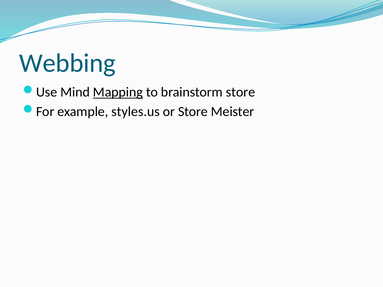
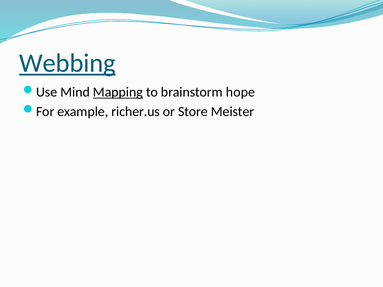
Webbing underline: none -> present (67, 63)
brainstorm store: store -> hope (240, 92)
styles.us: styles.us -> richer.us (136, 112)
